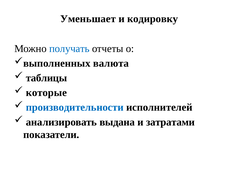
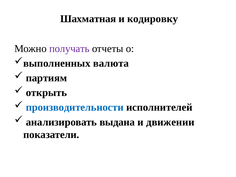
Уменьшает: Уменьшает -> Шахматная (88, 19)
получать colour: blue -> purple (69, 49)
таблицы: таблицы -> партиям (46, 78)
которые: которые -> открыть (46, 93)
затратами: затратами -> движении (170, 122)
